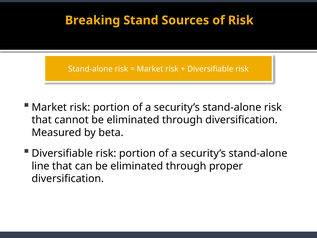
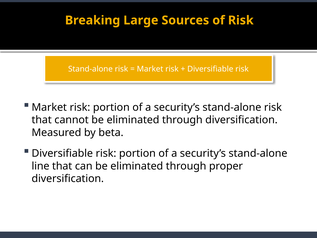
Stand: Stand -> Large (141, 20)
